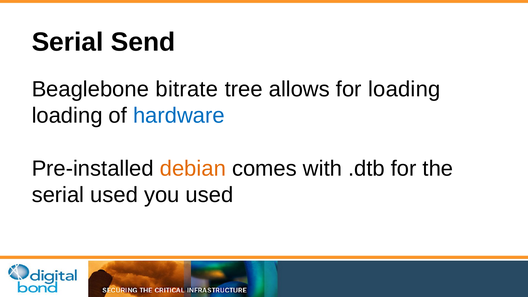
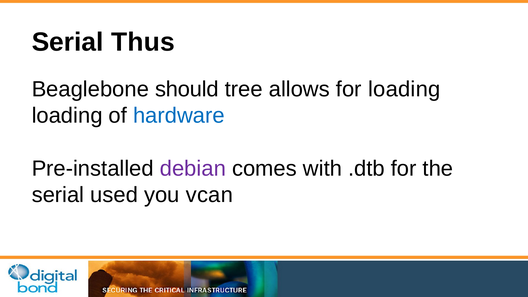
Send: Send -> Thus (143, 42)
bitrate: bitrate -> should (187, 89)
debian colour: orange -> purple (193, 169)
you used: used -> vcan (209, 195)
